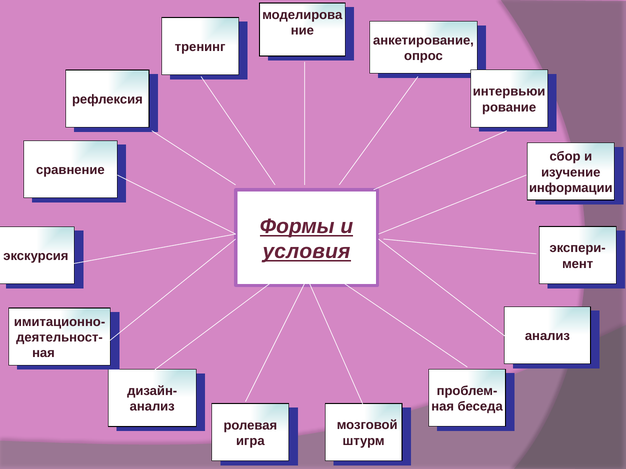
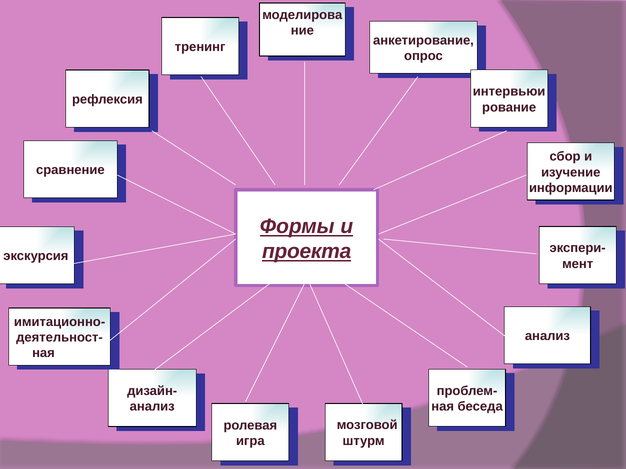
условия: условия -> проекта (307, 252)
